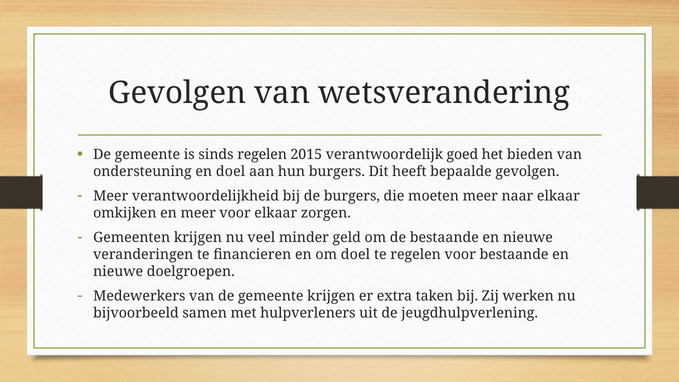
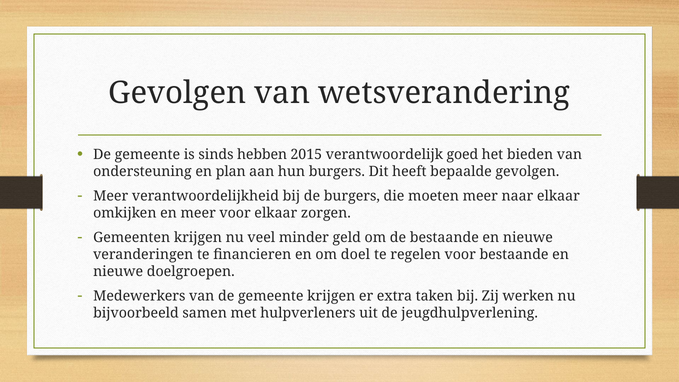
sinds regelen: regelen -> hebben (262, 154)
en doel: doel -> plan (231, 171)
